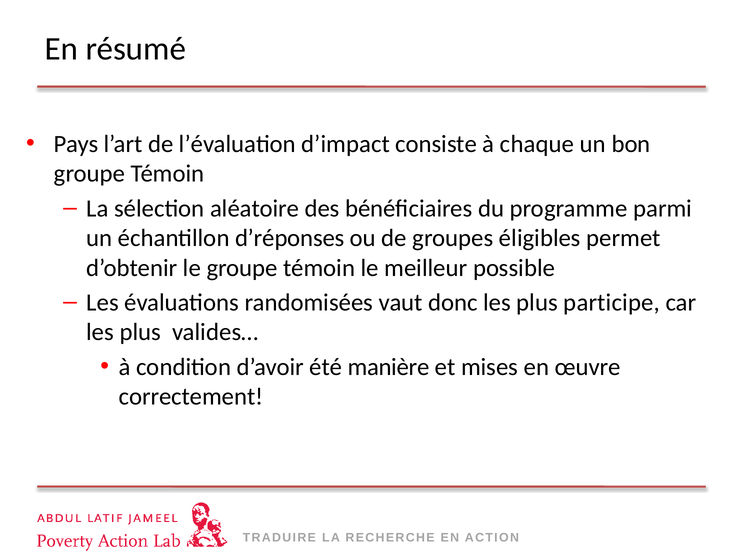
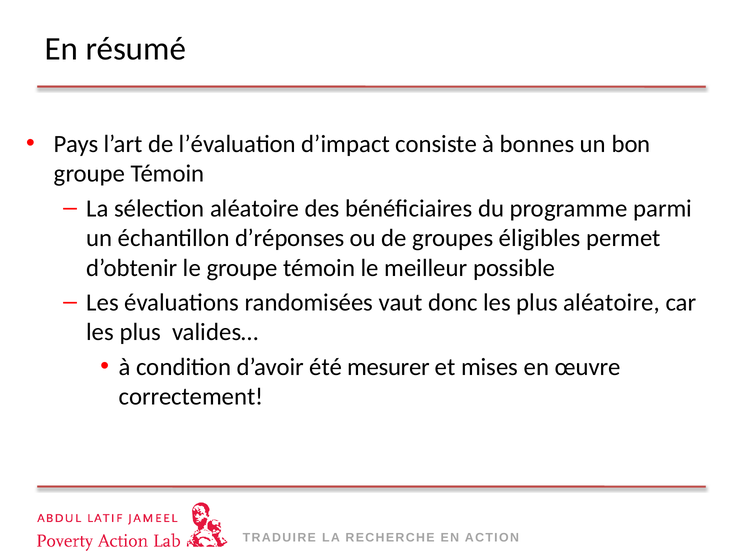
chaque: chaque -> bonnes (537, 144)
plus participe: participe -> aléatoire (612, 303)
manière: manière -> mesurer (389, 367)
